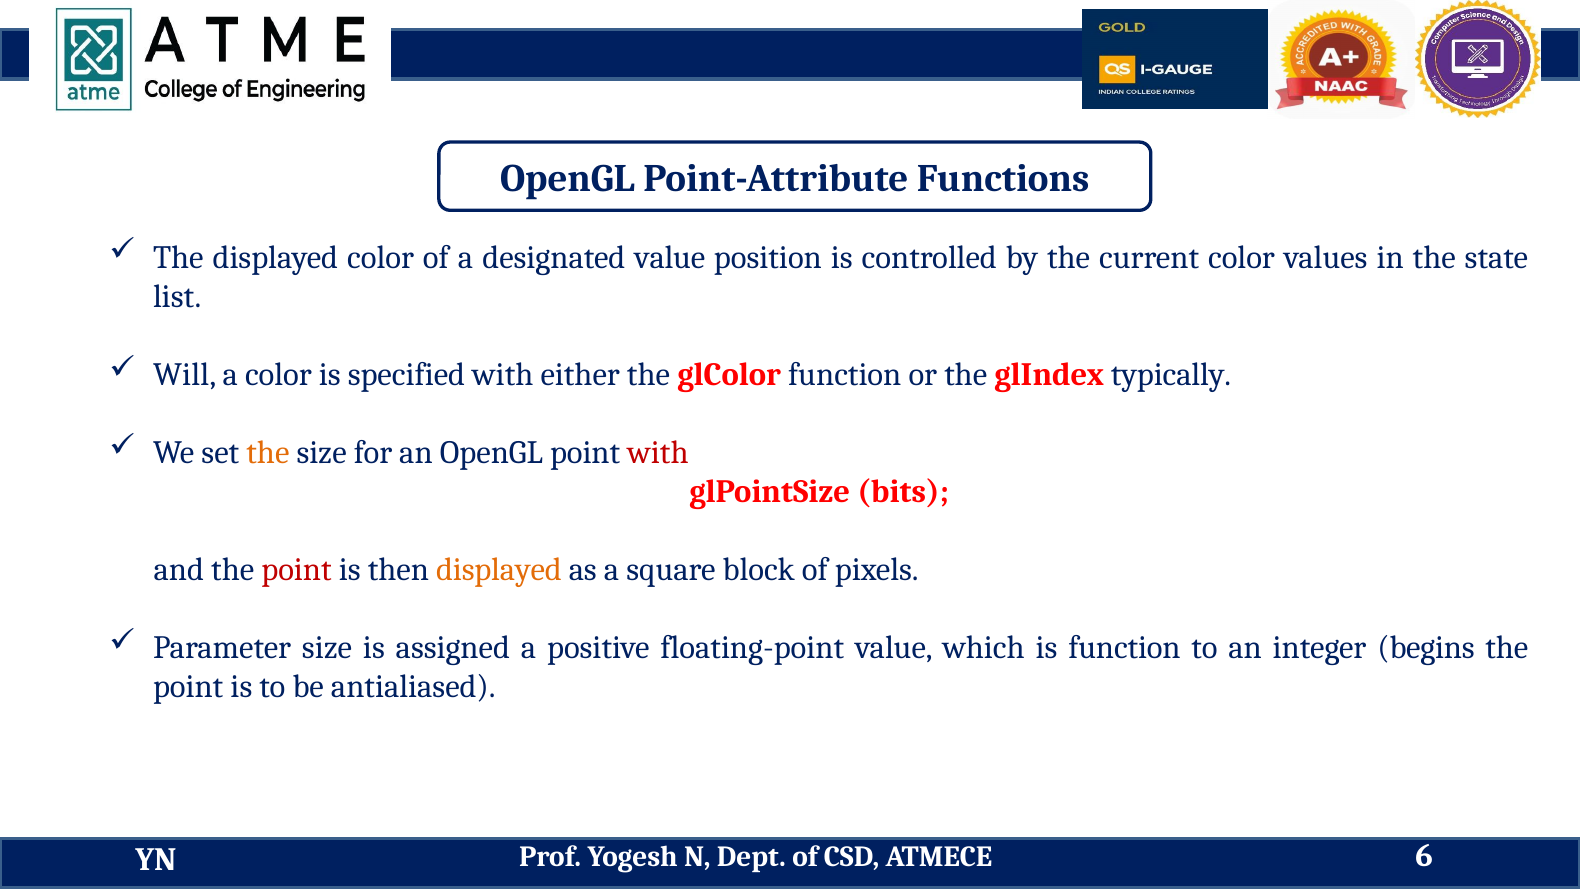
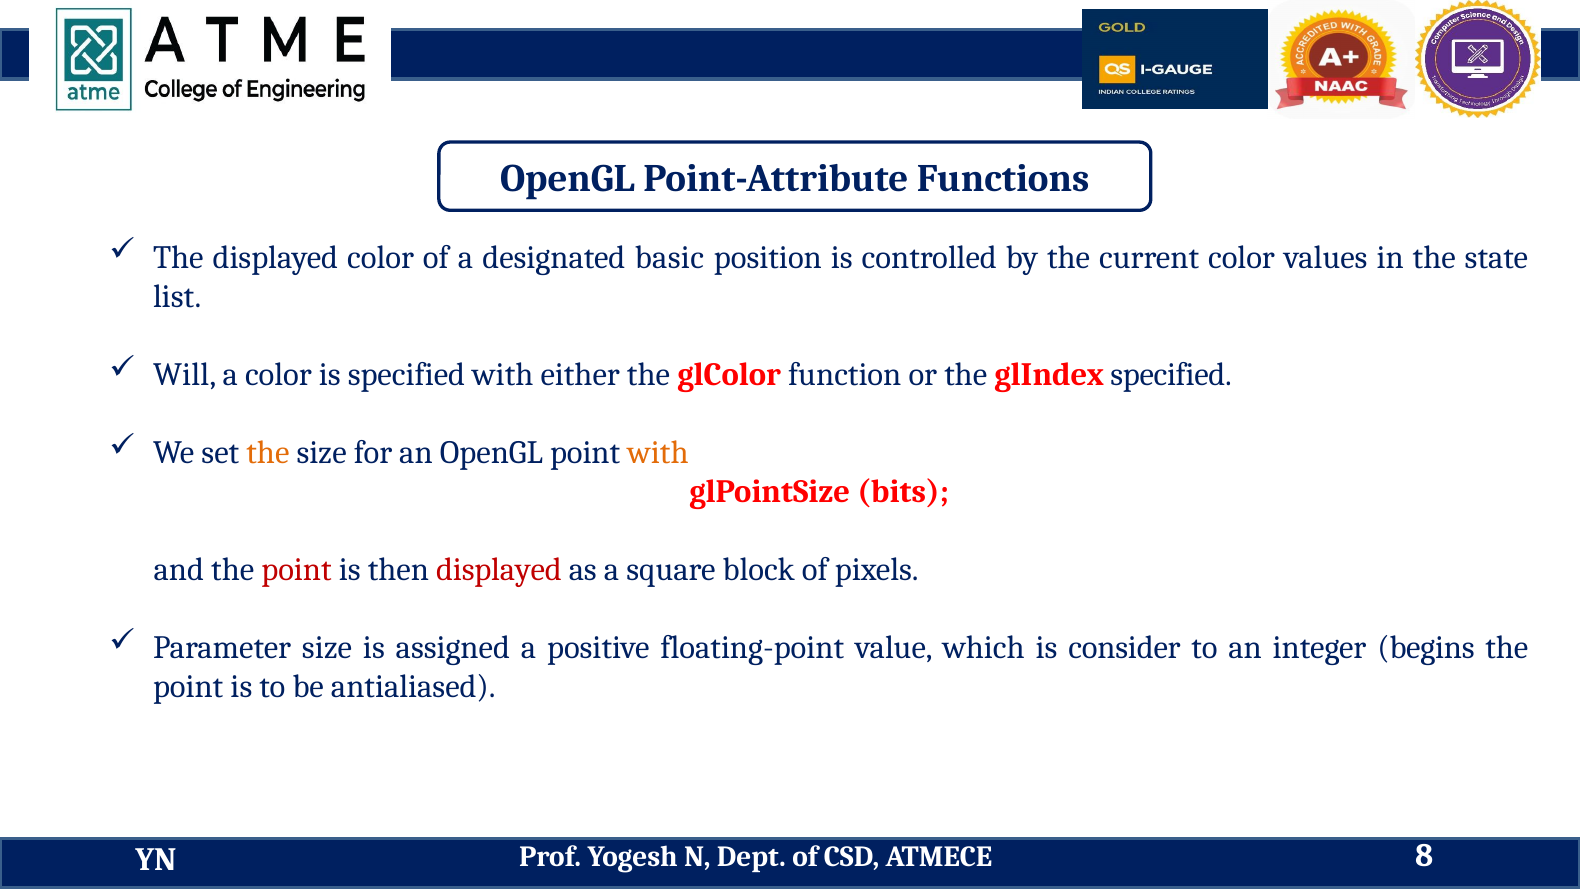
designated value: value -> basic (670, 257)
glIndex typically: typically -> specified (1171, 374)
with colour: red -> orange (658, 452)
displayed colour: orange -> red (499, 569)
is function: function -> consider (1124, 647)
6: 6 -> 8 (1424, 855)
